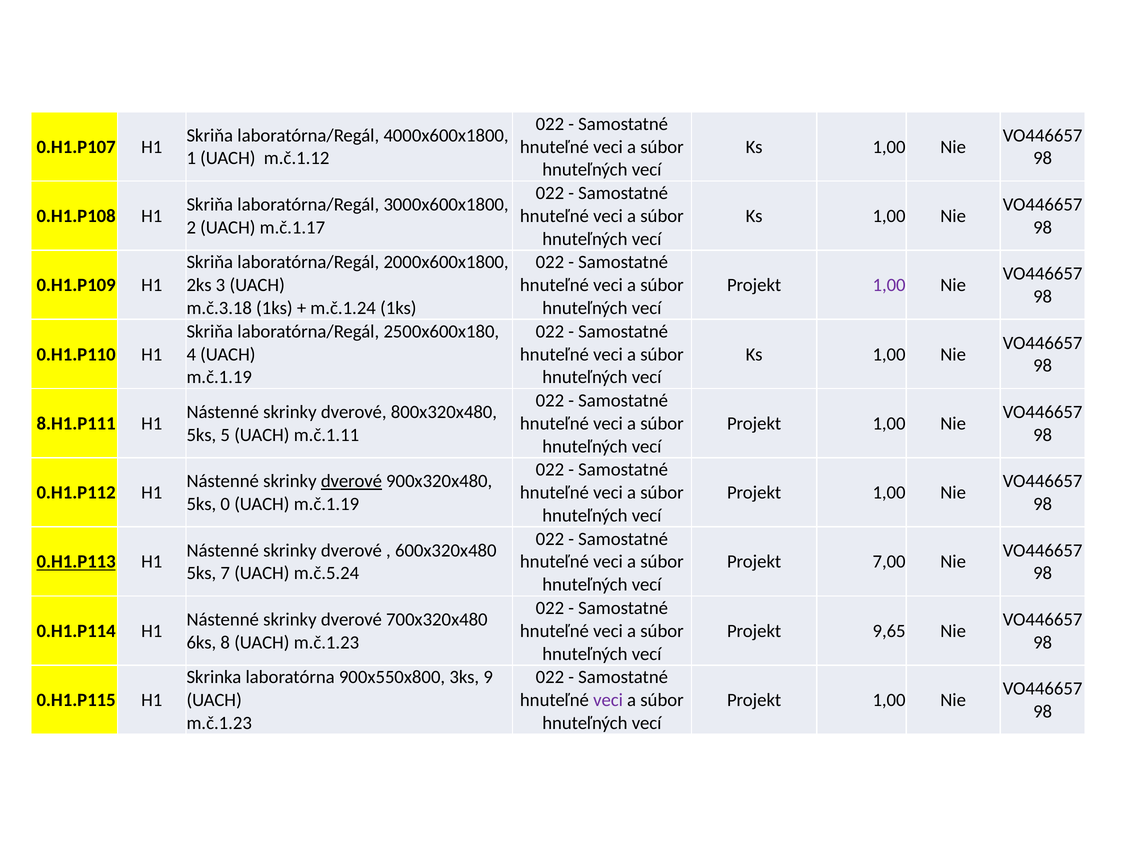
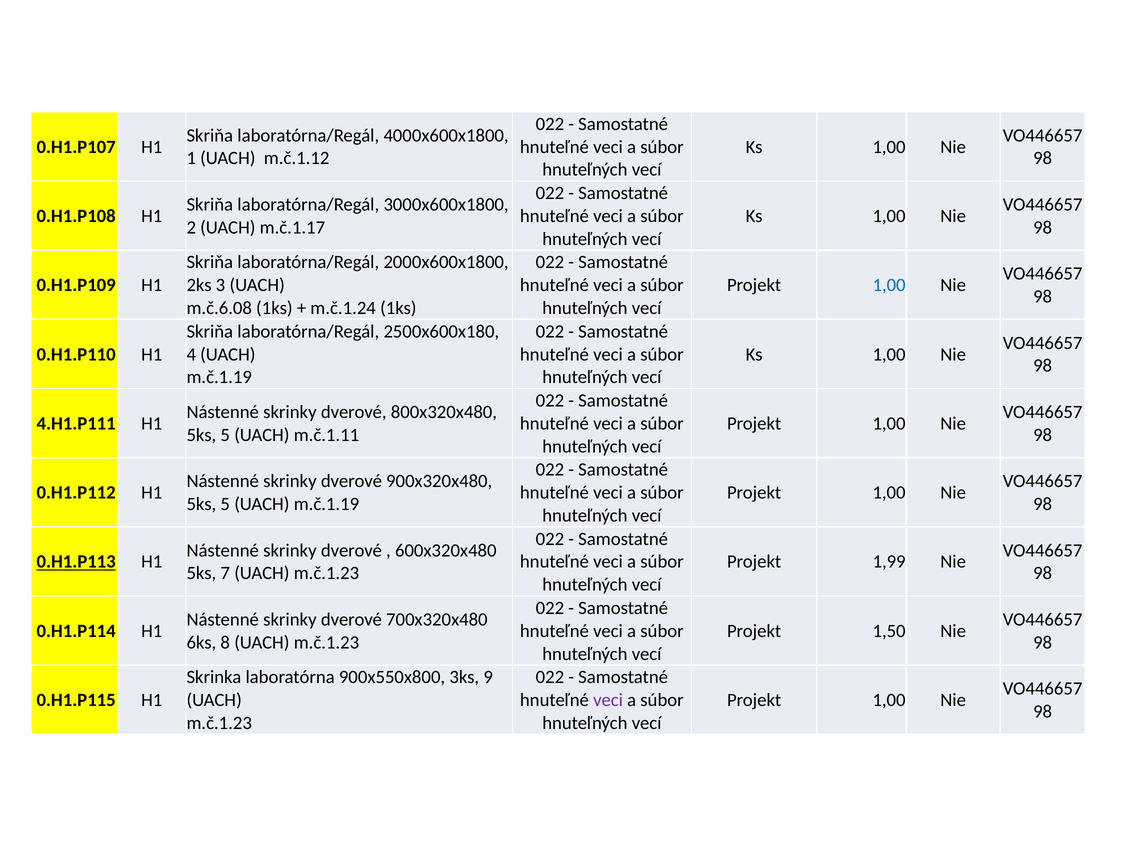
1,00 colour: purple -> blue (889, 285)
m.č.3.18: m.č.3.18 -> m.č.6.08 (219, 308)
8.H1.P111: 8.H1.P111 -> 4.H1.P111 (76, 423)
dverové underline: present -> none (351, 481)
0: 0 -> 5 (225, 504)
7,00: 7,00 -> 1,99 (889, 562)
7 UACH m.č.5.24: m.č.5.24 -> m.č.1.23 (326, 573)
9,65: 9,65 -> 1,50 (889, 631)
